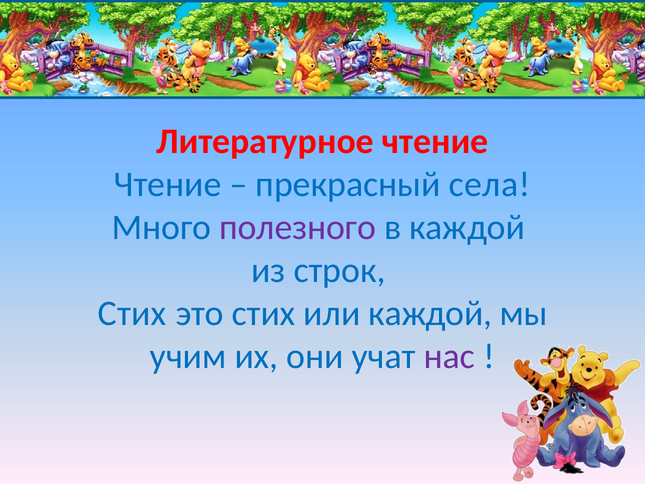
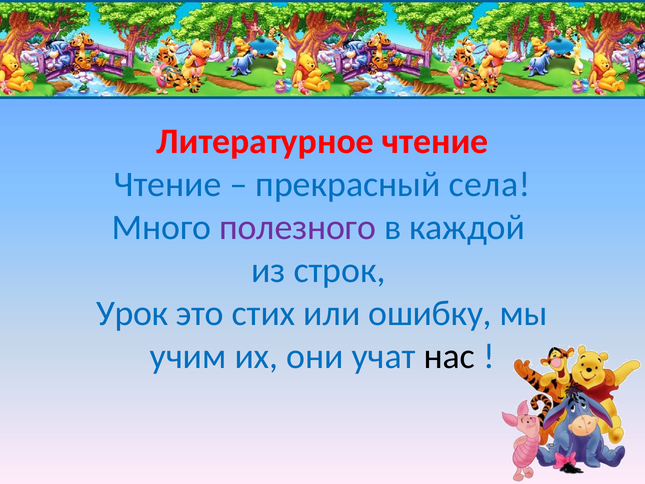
Стих: Стих -> Урок (132, 313)
или каждой: каждой -> ошибку (430, 313)
нас colour: purple -> black (449, 356)
